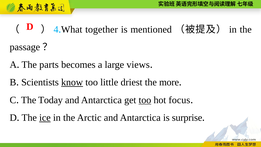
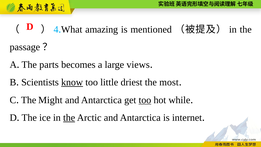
together: together -> amazing (102, 29)
more: more -> most (169, 82)
Today: Today -> Might (50, 100)
focus: focus -> while (179, 100)
ice underline: present -> none (45, 117)
the underline: none -> present (69, 117)
surprise: surprise -> internet (187, 117)
